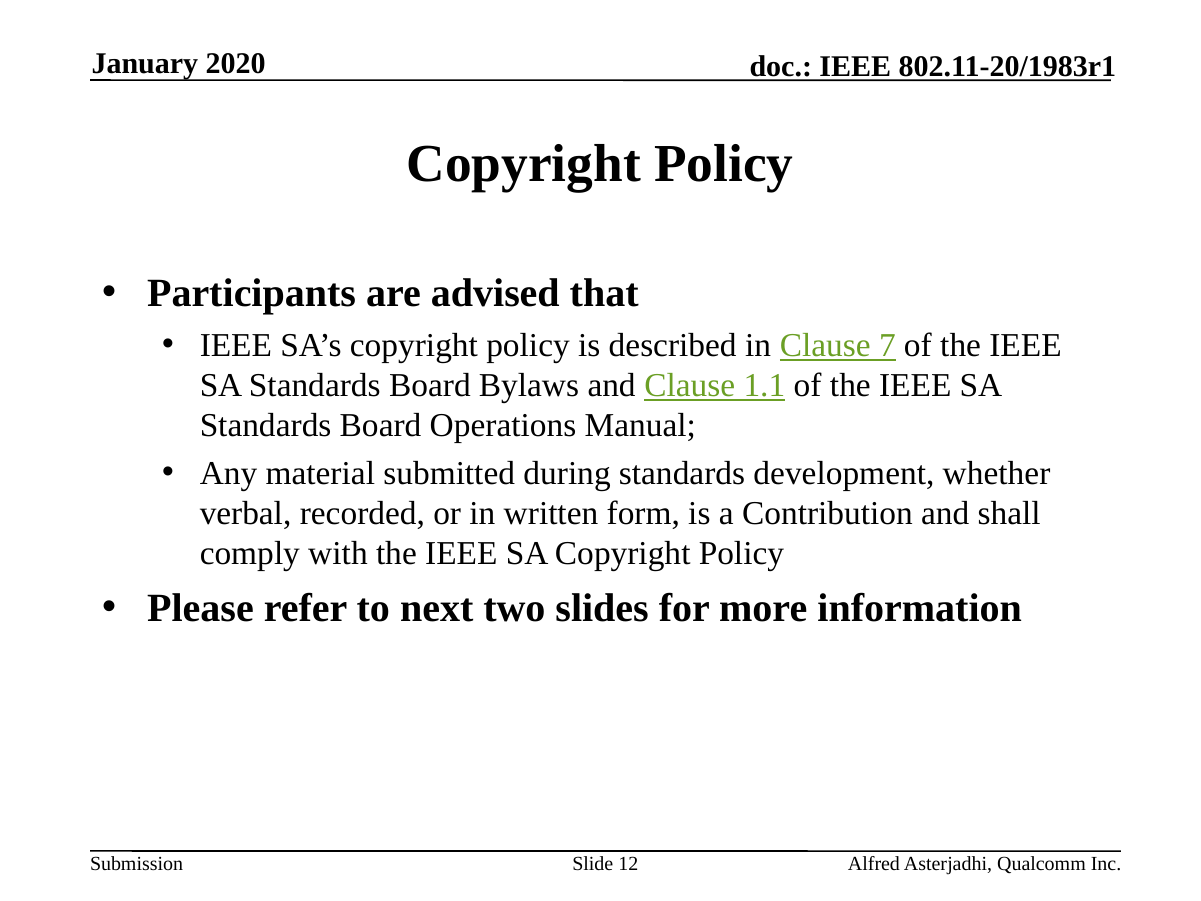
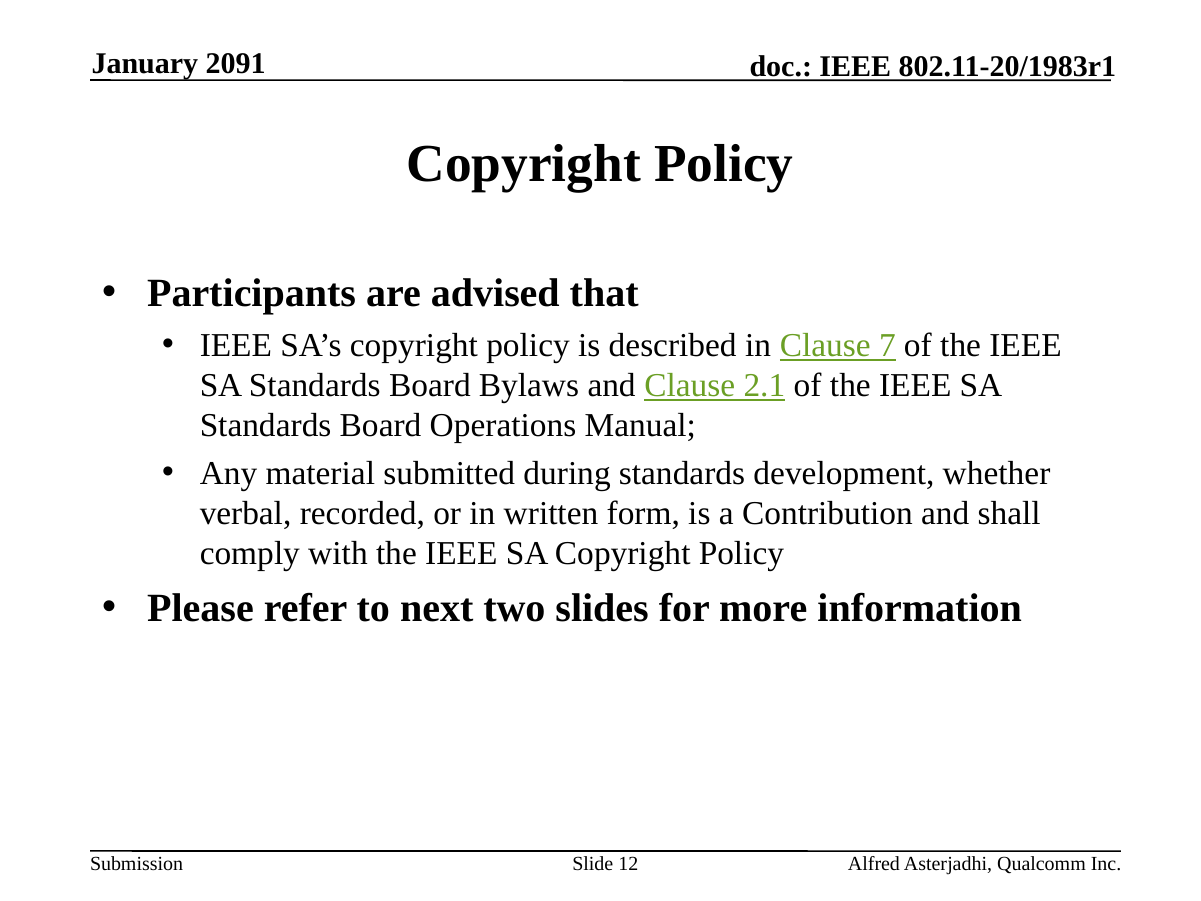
2020: 2020 -> 2091 (236, 64)
1.1: 1.1 -> 2.1 (764, 385)
